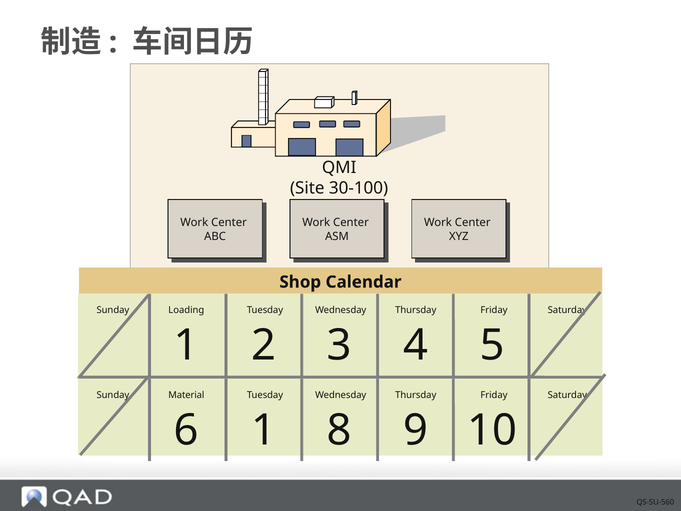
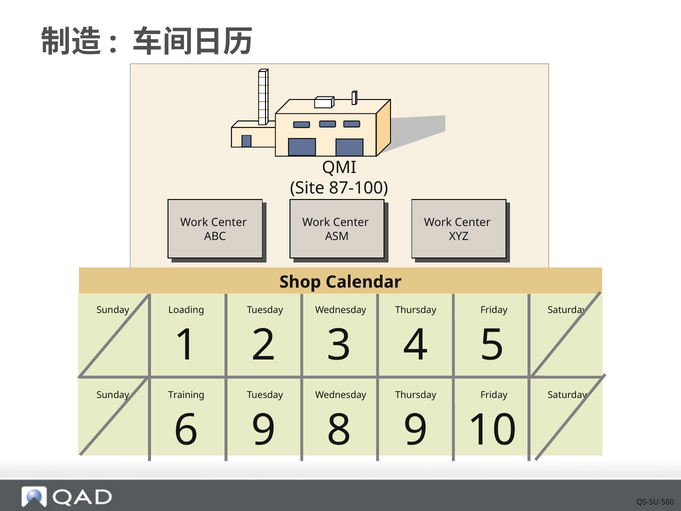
30-100: 30-100 -> 87-100 (359, 188)
Material: Material -> Training (186, 395)
6 1: 1 -> 9 (264, 430)
